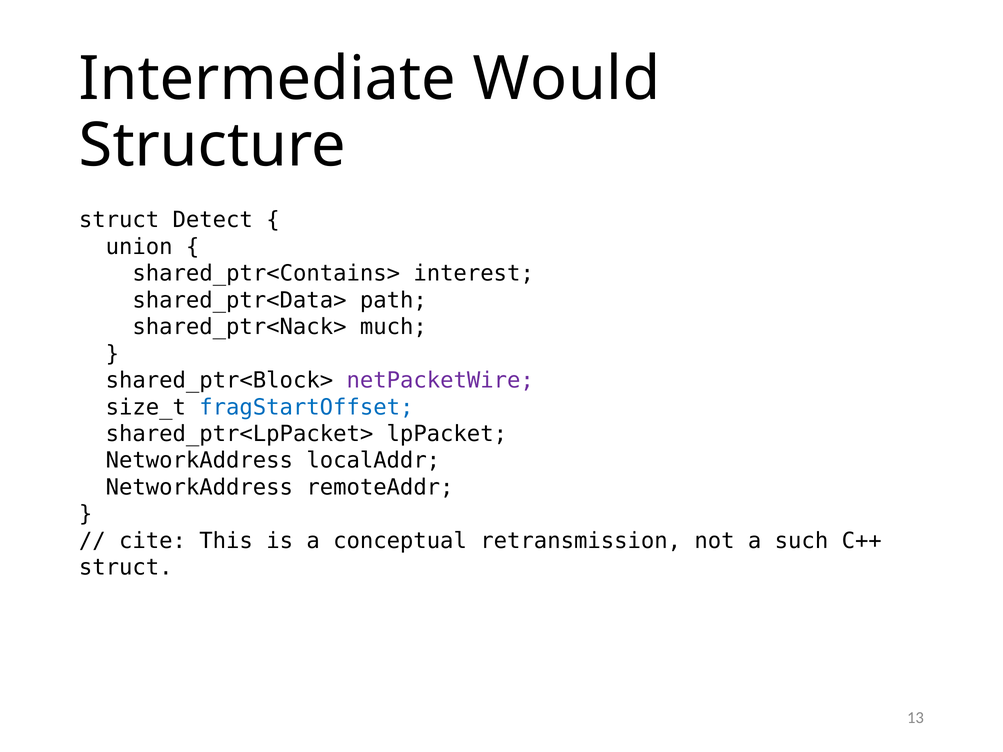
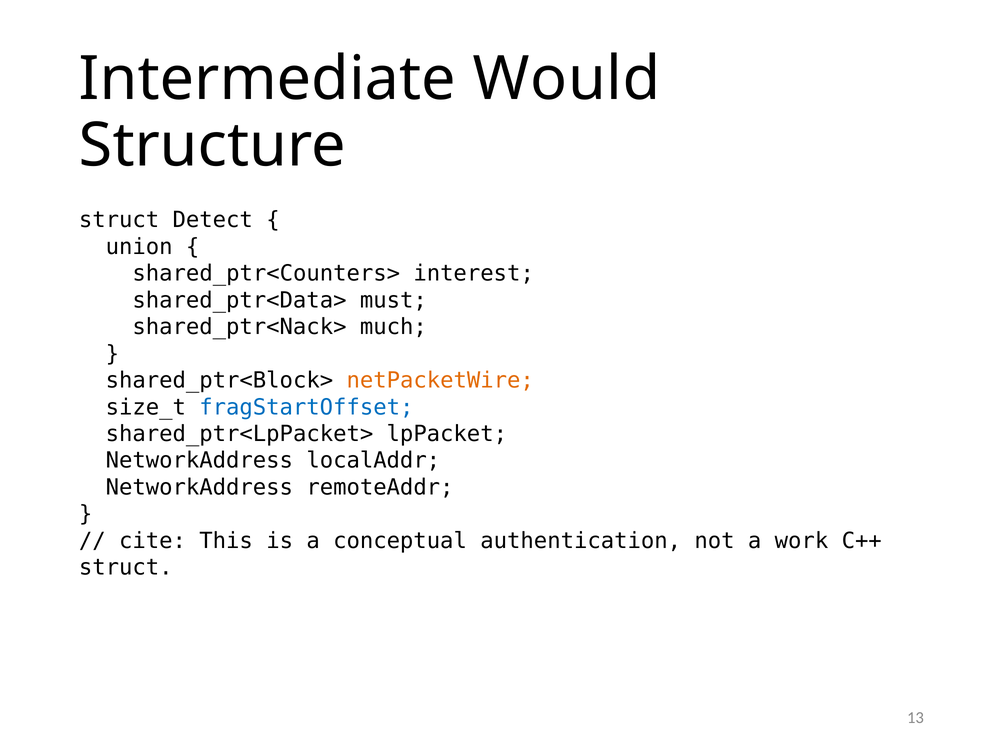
shared_ptr<Contains>: shared_ptr<Contains> -> shared_ptr<Counters> (266, 274)
path: path -> must (393, 300)
netPacketWire colour: purple -> orange (440, 381)
retransmission: retransmission -> authentication (581, 541)
such: such -> work (801, 541)
